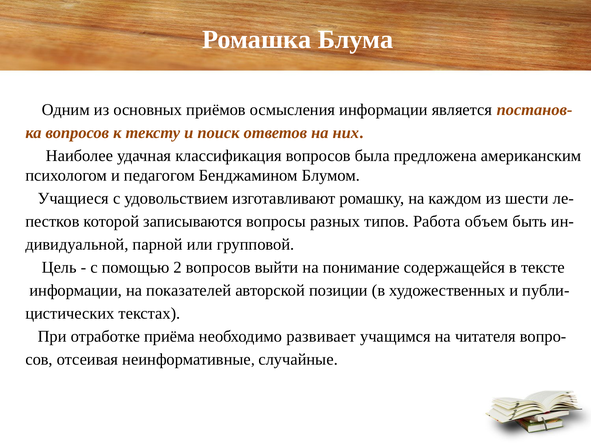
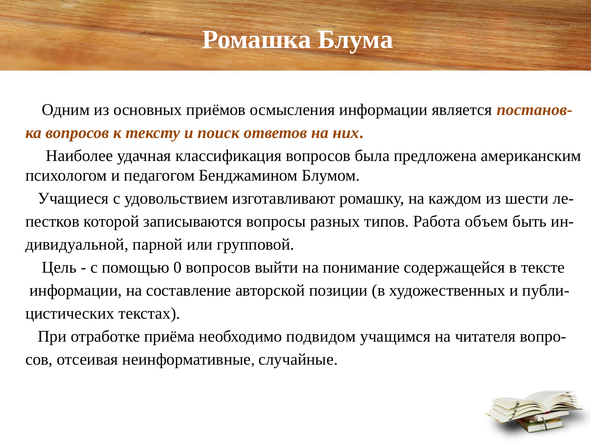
2: 2 -> 0 (178, 268)
показателей: показателей -> составление (189, 290)
развивает: развивает -> подвидом (321, 336)
